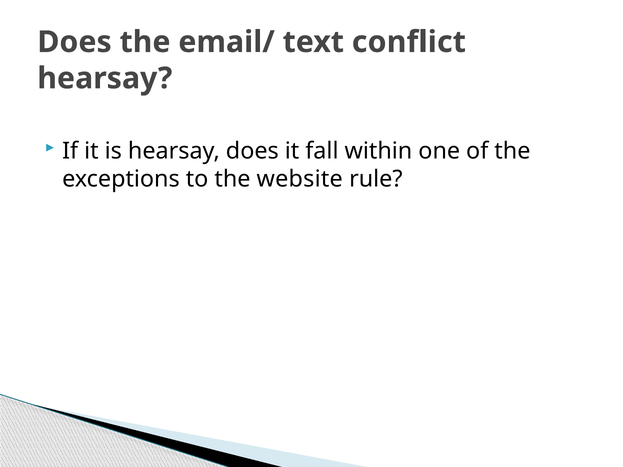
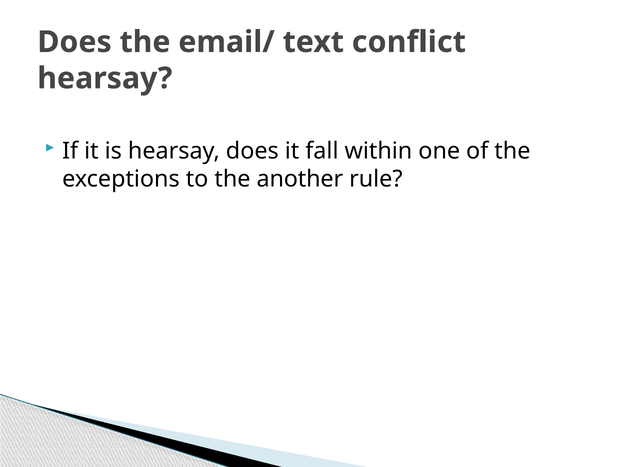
website: website -> another (300, 179)
